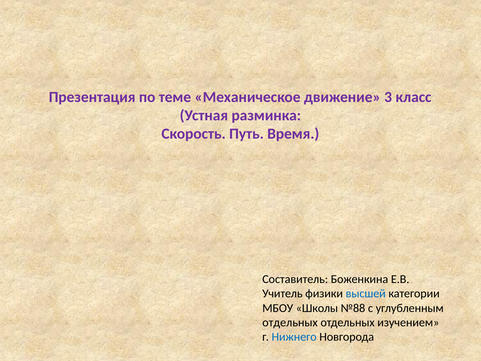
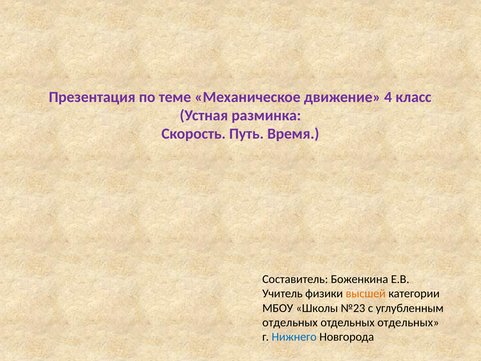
3: 3 -> 4 (388, 97)
высшей colour: blue -> orange (366, 293)
№88: №88 -> №23 (353, 308)
изучением: изучением -> отдельных (408, 322)
